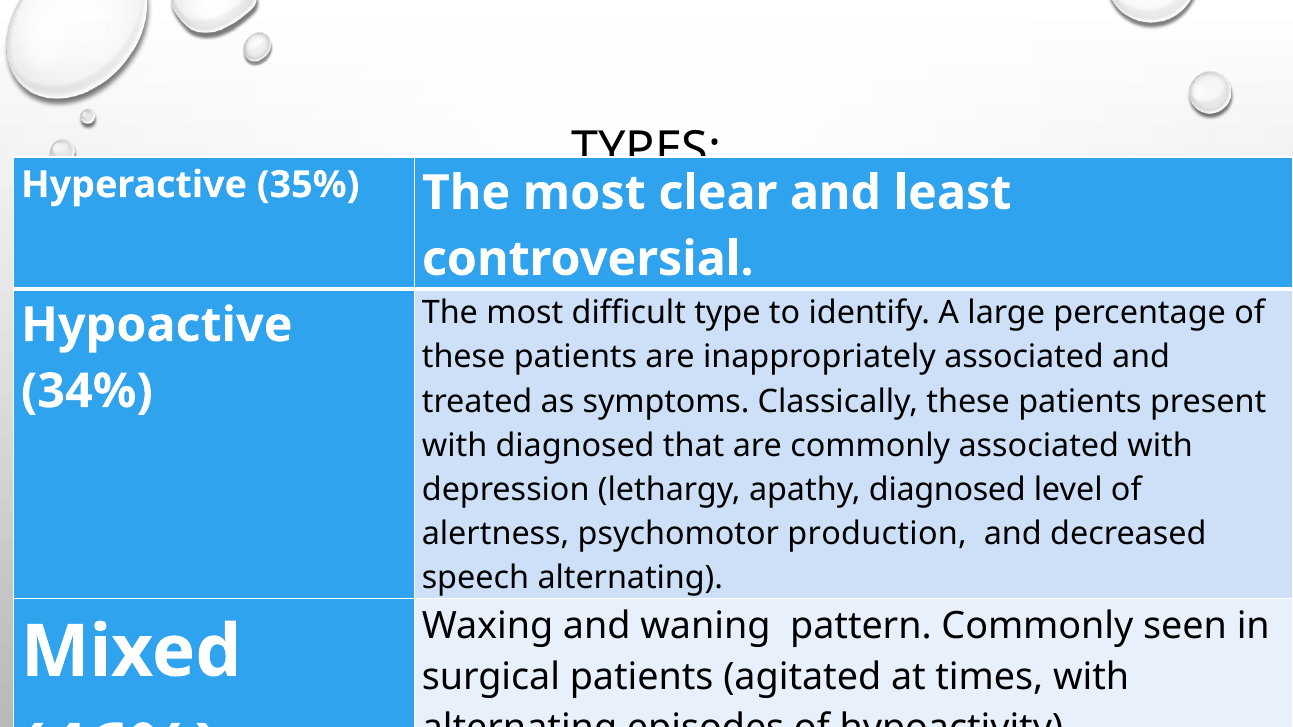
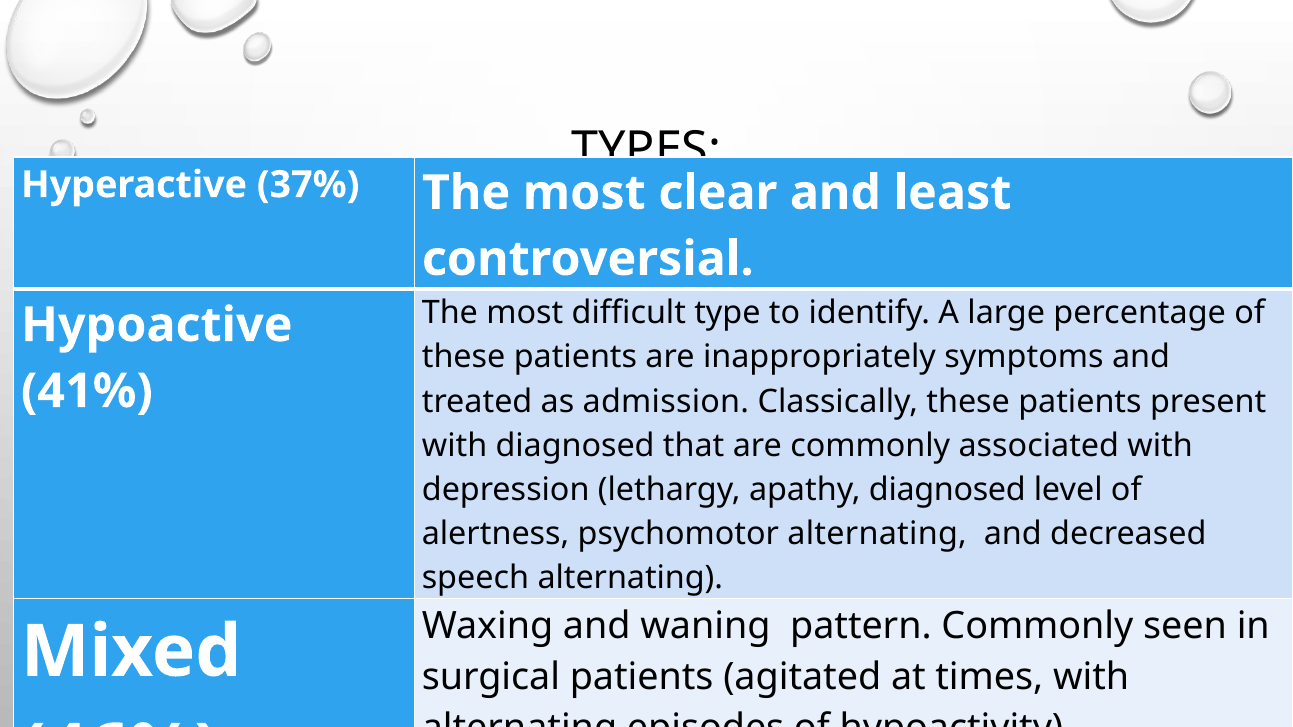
35%: 35% -> 37% (308, 185)
inappropriately associated: associated -> symptoms (1024, 357)
34%: 34% -> 41% (87, 391)
symptoms: symptoms -> admission (666, 402)
psychomotor production: production -> alternating (877, 534)
